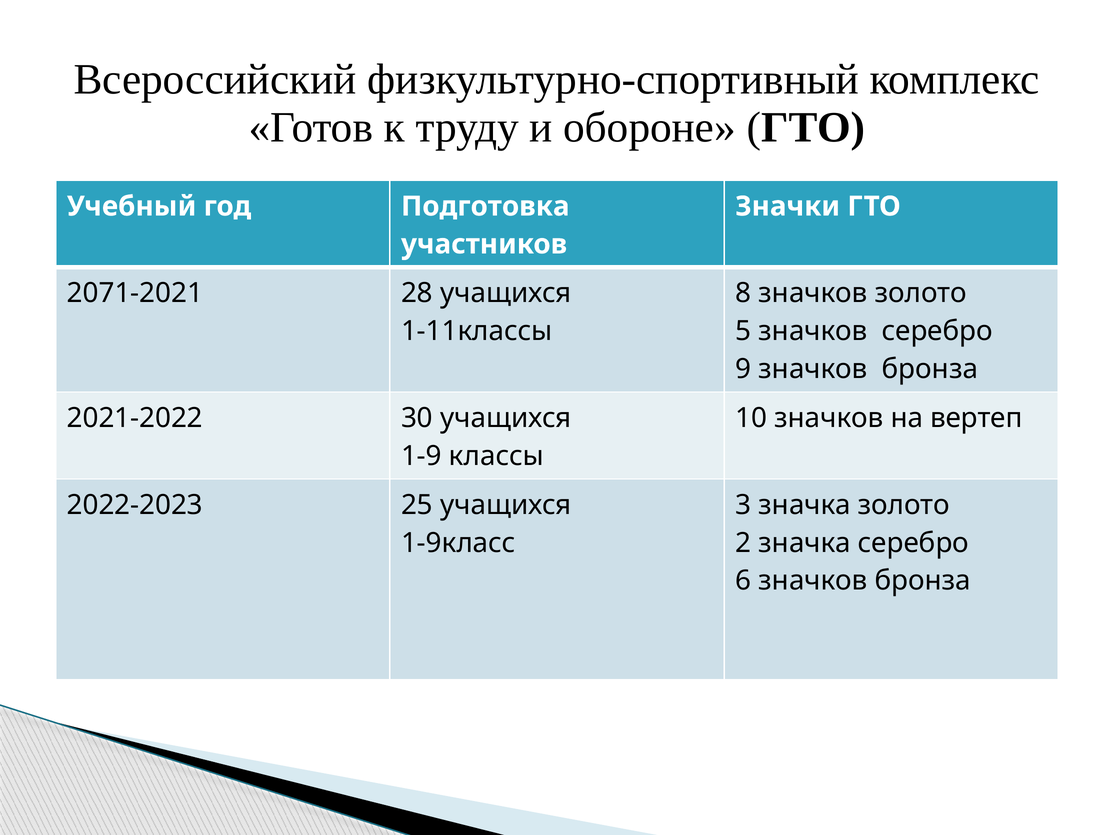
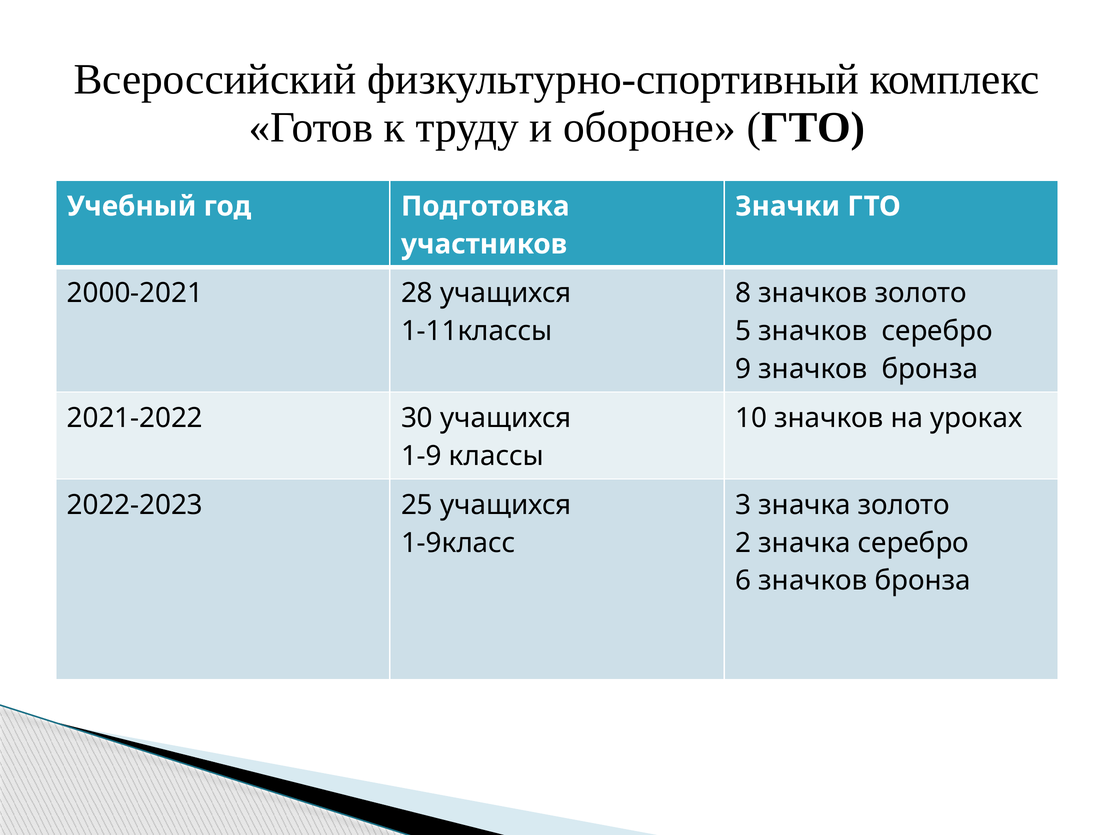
2071-2021: 2071-2021 -> 2000-2021 (135, 293)
вертеп: вертеп -> уроках (976, 418)
